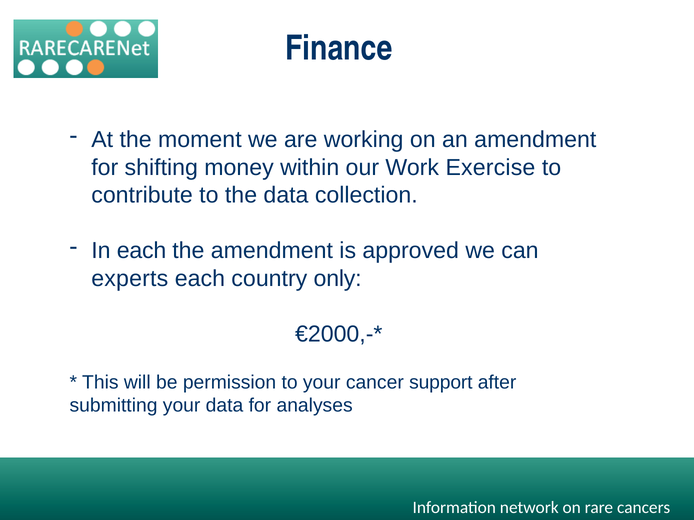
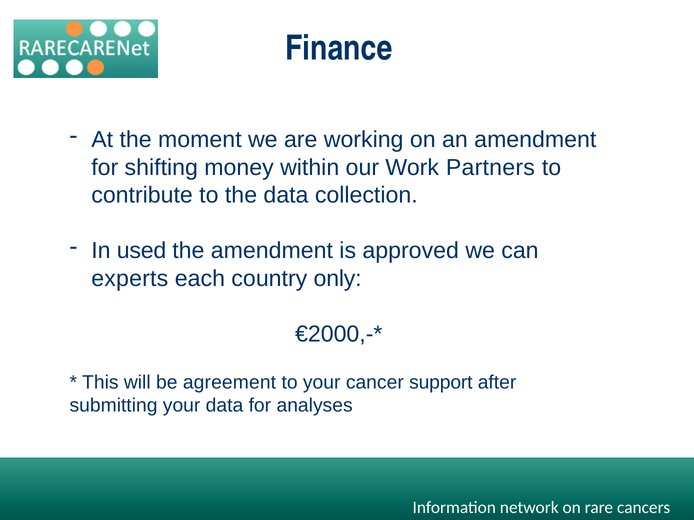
Exercise: Exercise -> Partners (490, 168)
In each: each -> used (142, 251)
permission: permission -> agreement (229, 383)
